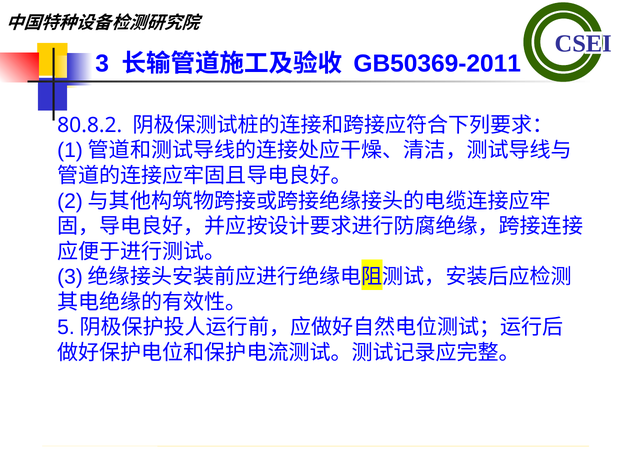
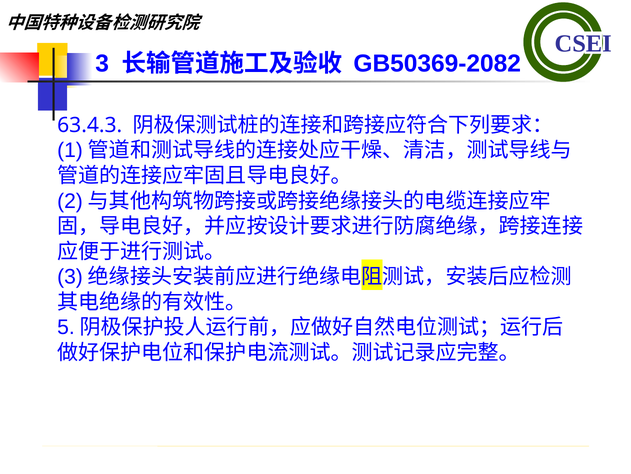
GB50369-2011: GB50369-2011 -> GB50369-2082 (437, 64)
80.8.2: 80.8.2 -> 63.4.3 (90, 125)
